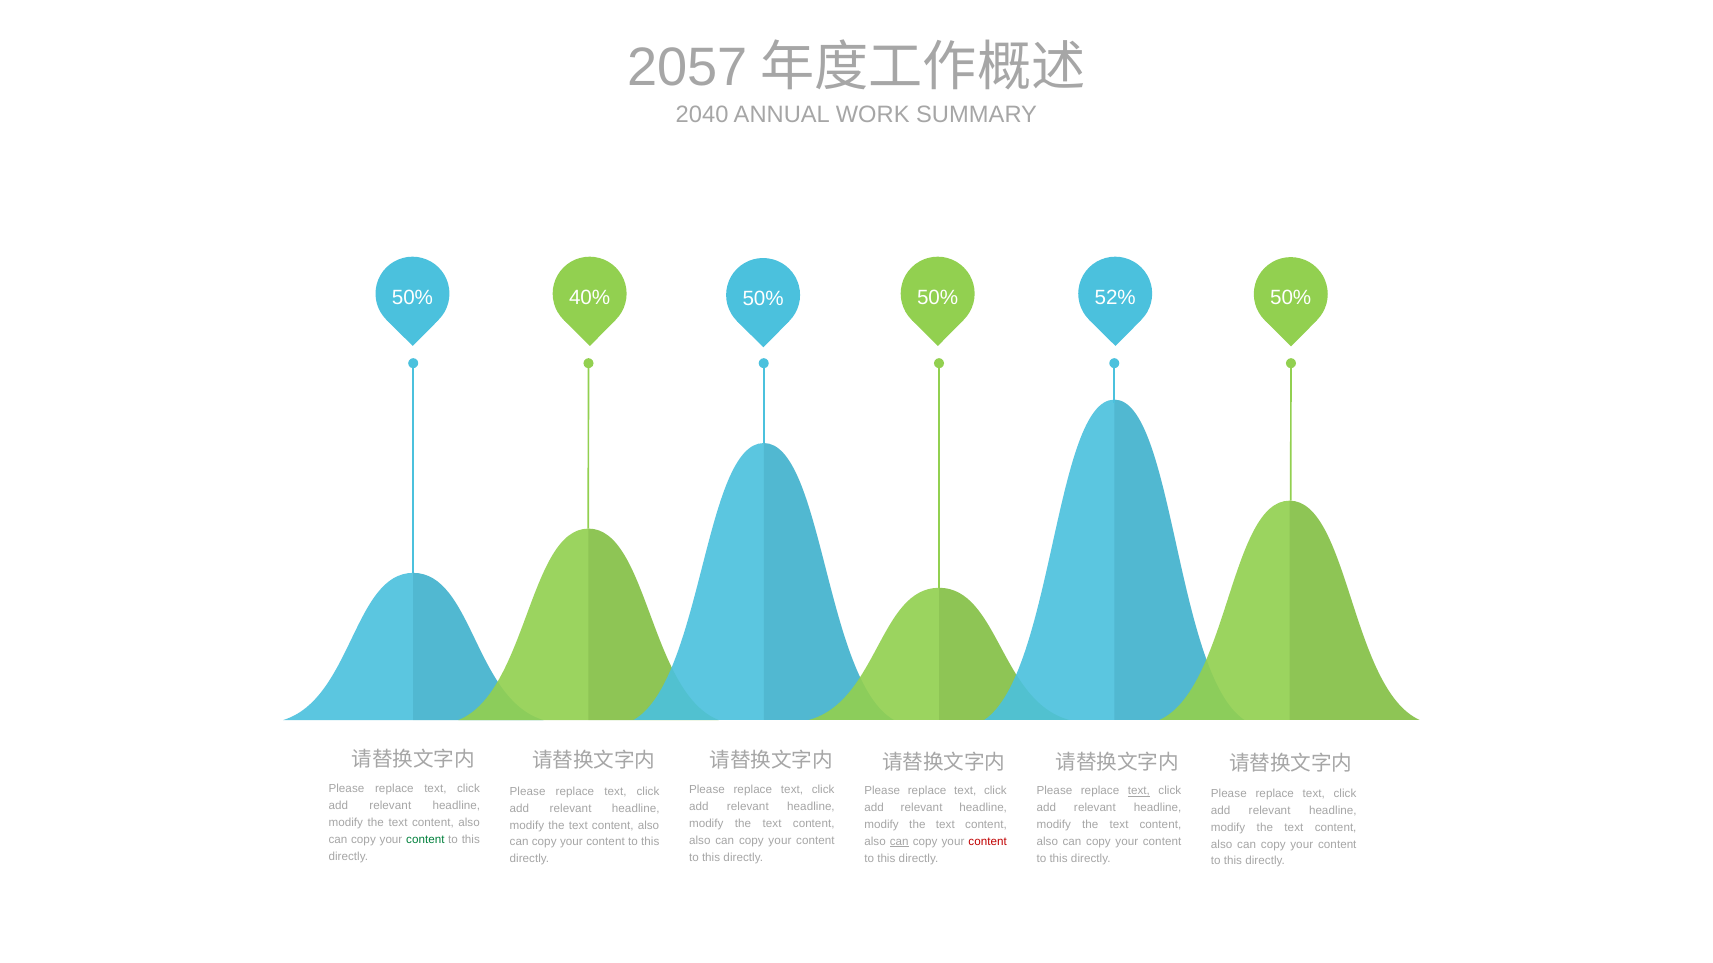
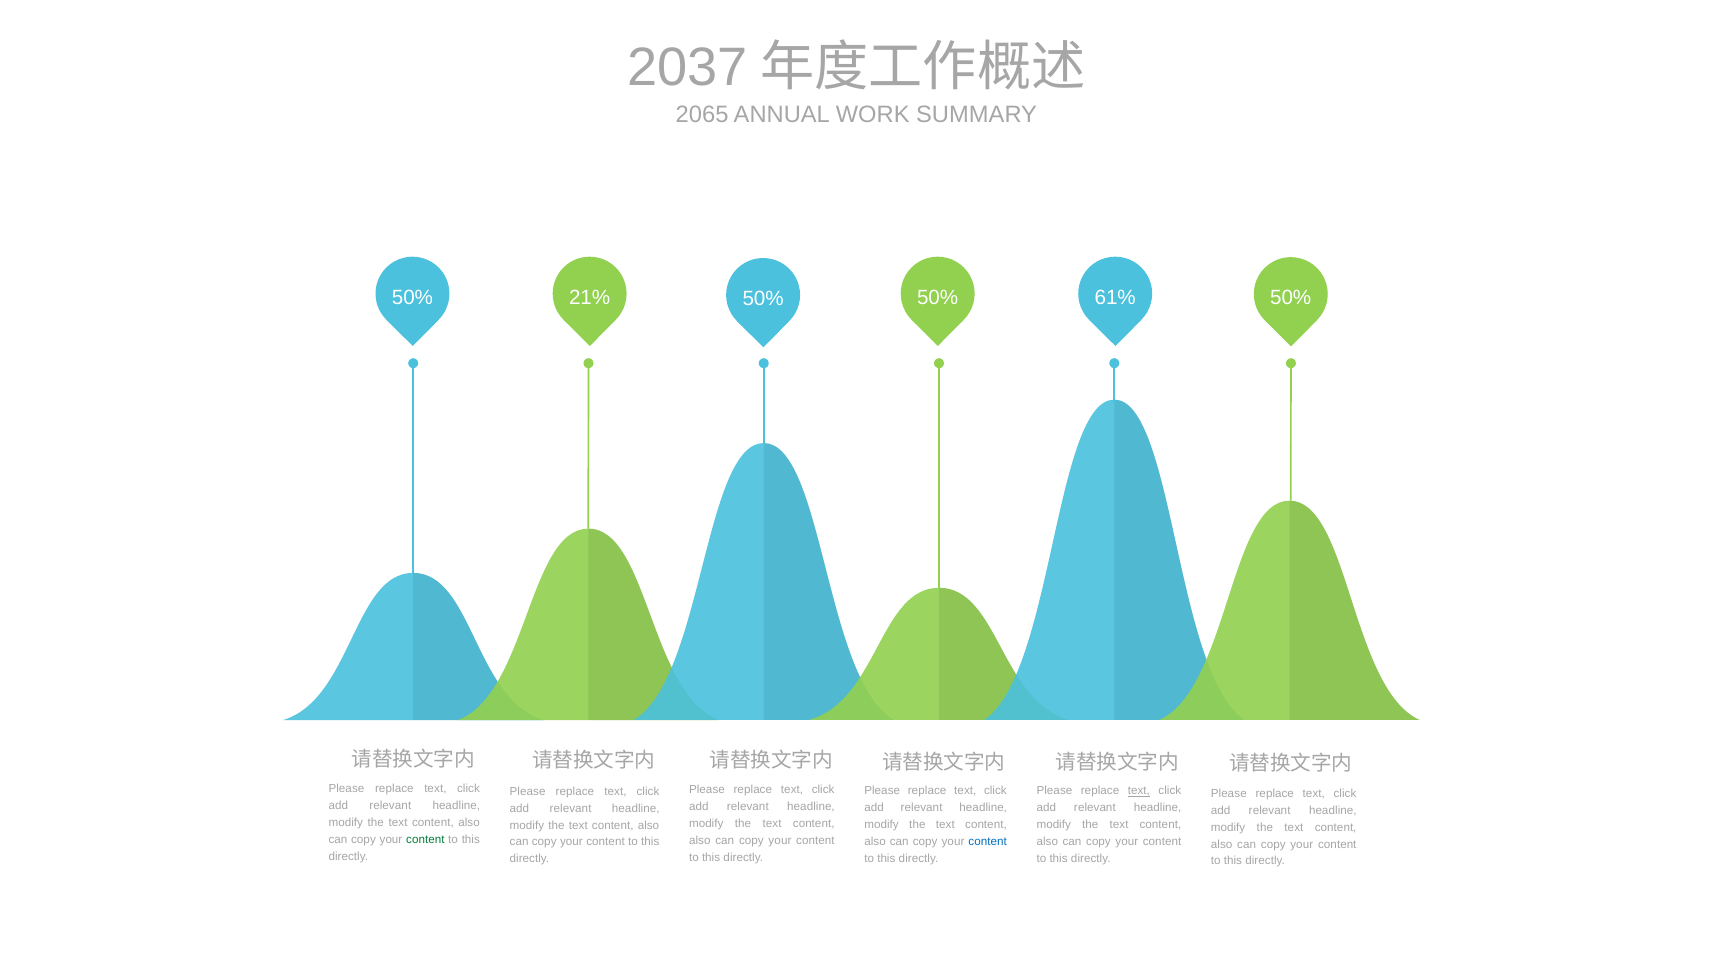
2057: 2057 -> 2037 (687, 68)
2040: 2040 -> 2065 (702, 115)
40%: 40% -> 21% (590, 298)
52%: 52% -> 61% (1115, 298)
can underline: present -> none (899, 842)
content colour: red -> blue (988, 842)
